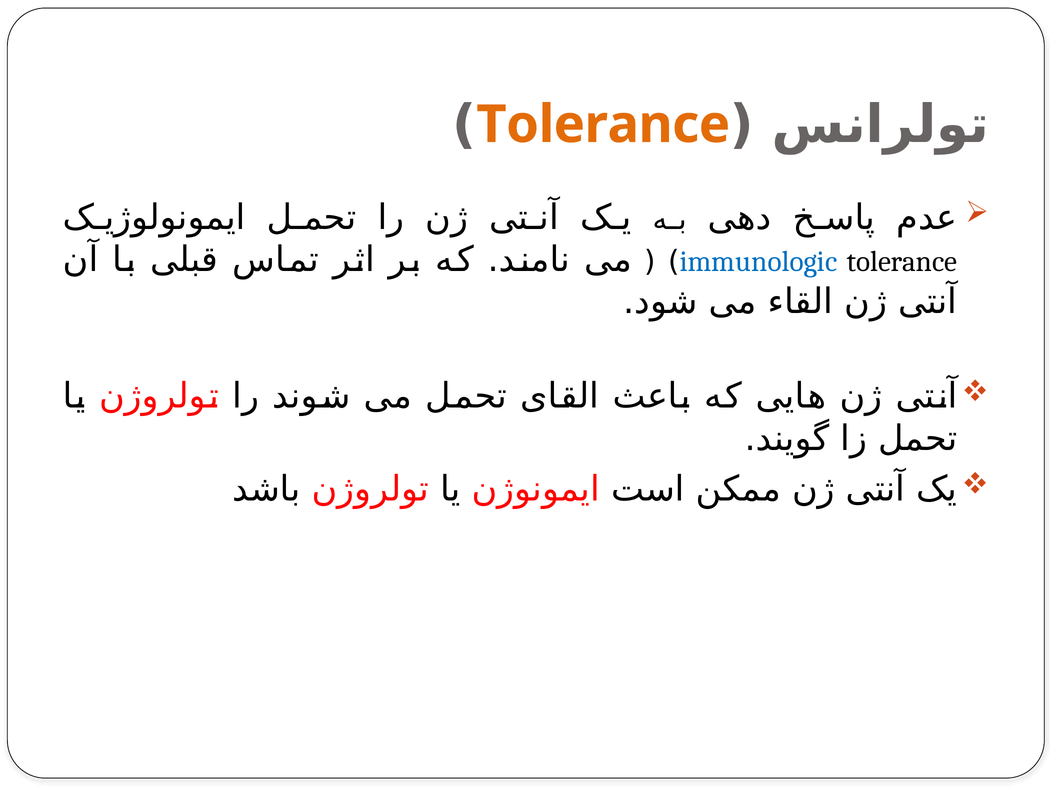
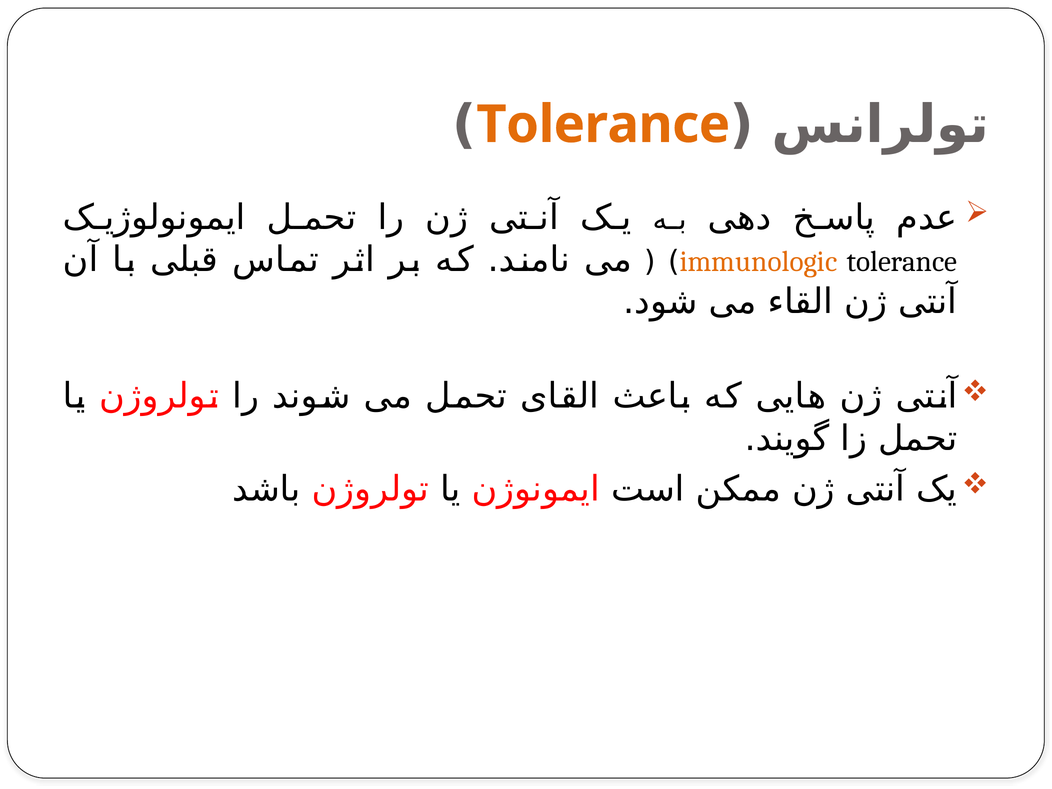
immunologic colour: blue -> orange (758, 262)
